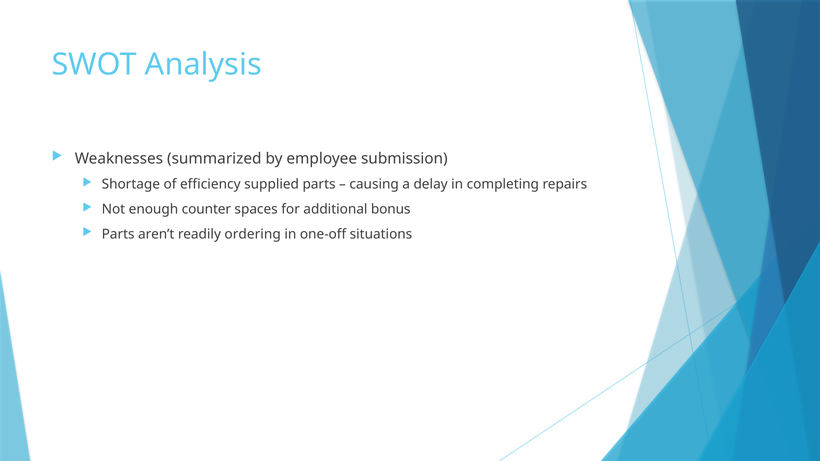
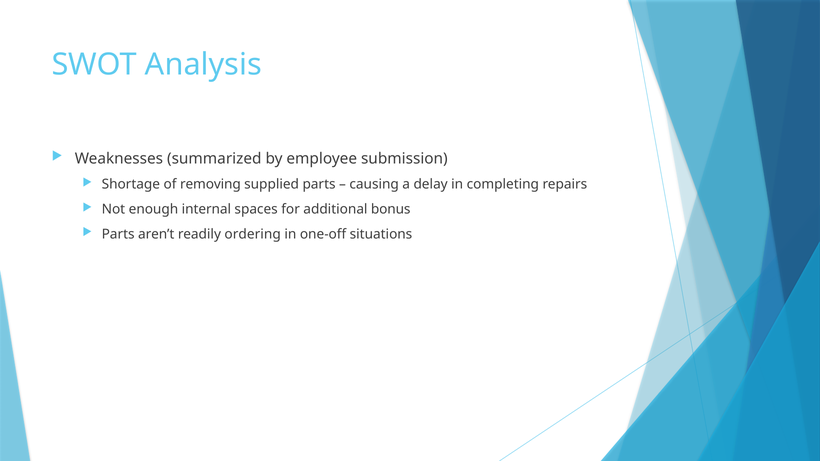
efficiency: efficiency -> removing (210, 185)
counter: counter -> internal (206, 209)
